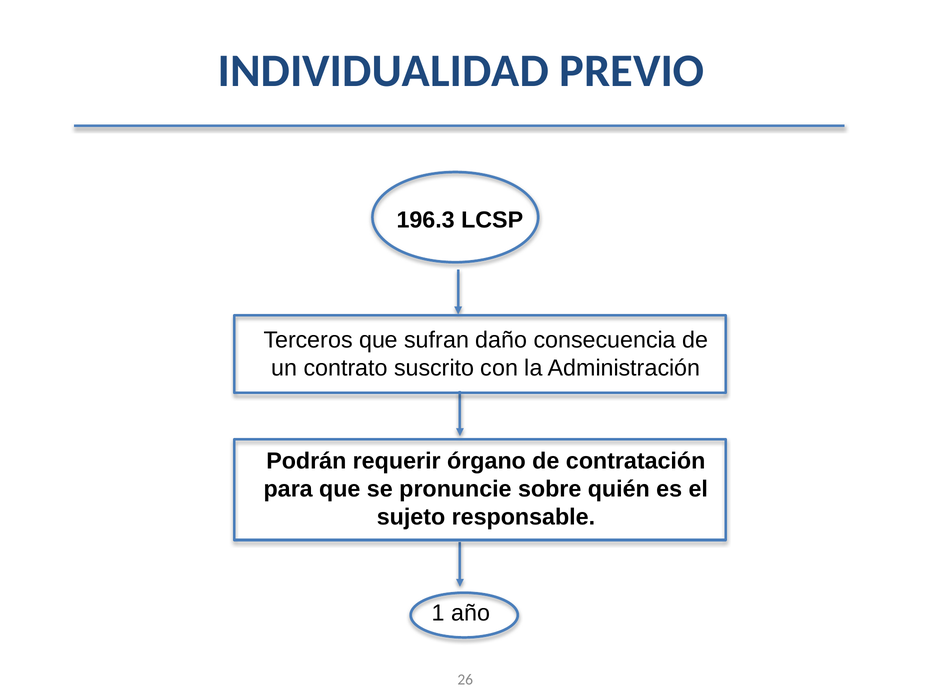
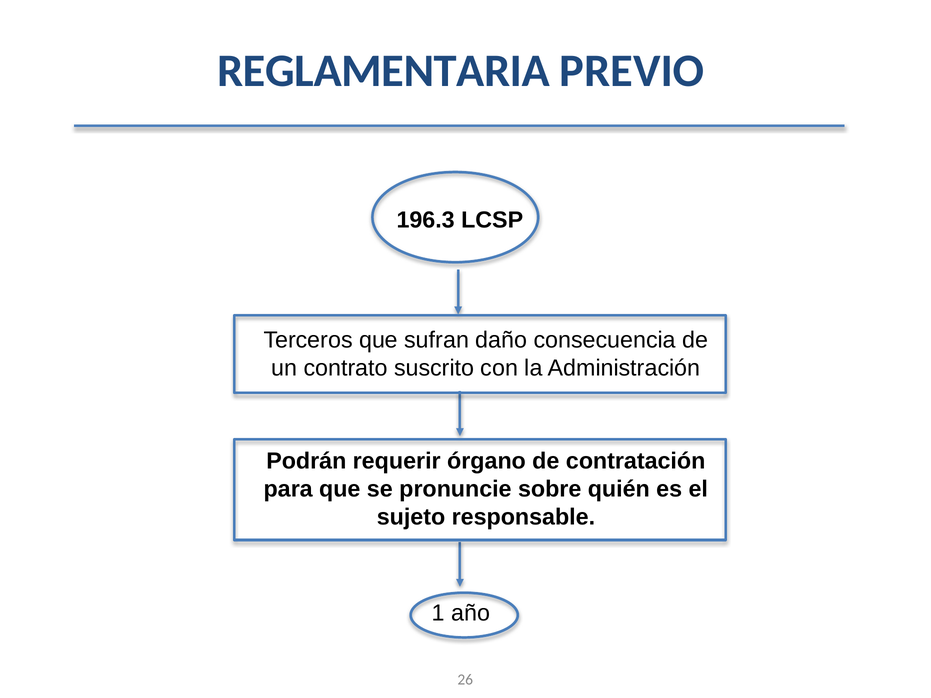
INDIVIDUALIDAD: INDIVIDUALIDAD -> REGLAMENTARIA (384, 71)
